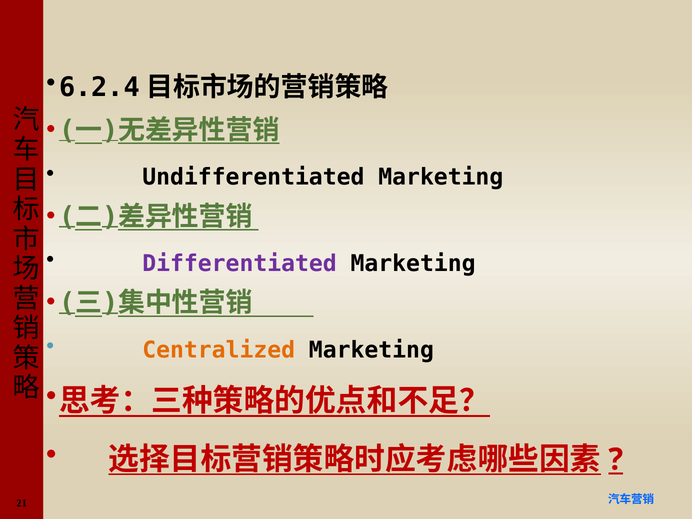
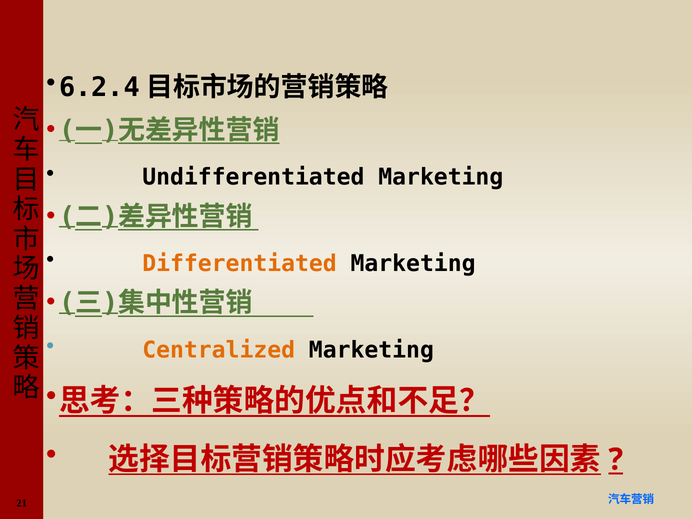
Differentiated colour: purple -> orange (240, 264)
